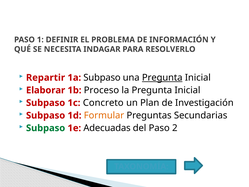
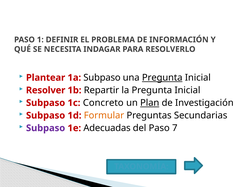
Repartir: Repartir -> Plantear (46, 78)
Elaborar: Elaborar -> Resolver (46, 90)
Proceso: Proceso -> Repartir (101, 90)
Plan underline: none -> present (150, 103)
Subpaso colour: green -> purple (46, 128)
2: 2 -> 7 (175, 128)
